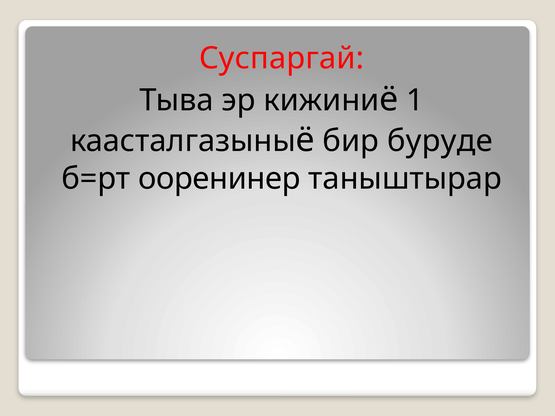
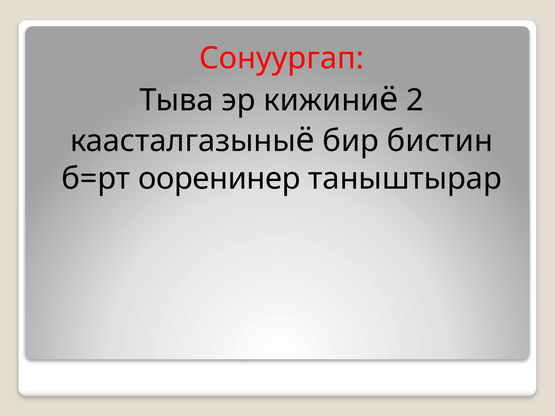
Суспаргай: Суспаргай -> Сонуургап (282, 58)
1: 1 -> 2 (415, 100)
буруде: буруде -> бистин (440, 141)
